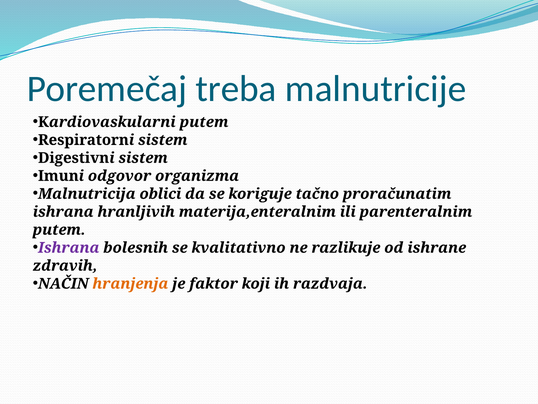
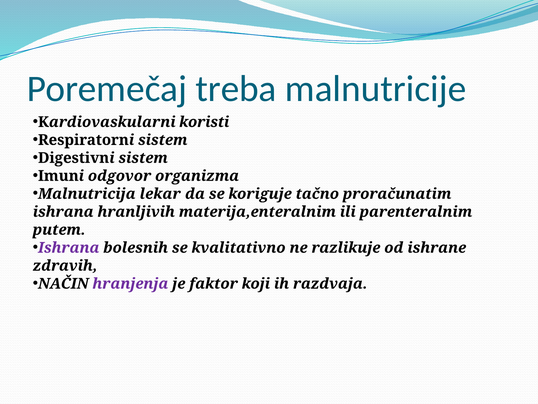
Kardiovaskularni putem: putem -> koristi (204, 122)
oblici: oblici -> lekar (160, 194)
hranjenja colour: orange -> purple (130, 283)
